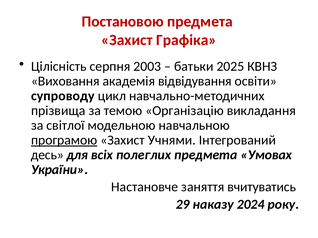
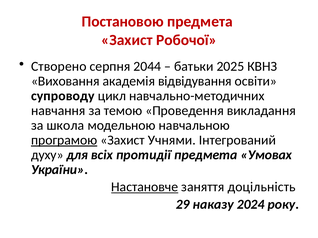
Графіка: Графіка -> Робочої (186, 40)
Цілісність: Цілісність -> Створено (59, 66)
2003: 2003 -> 2044 (147, 66)
прізвища: прізвища -> навчання (58, 111)
Організацію: Організацію -> Проведення (185, 111)
світлої: світлої -> школа (65, 126)
десь: десь -> духу (47, 155)
полеглих: полеглих -> протидії (144, 155)
Настановче underline: none -> present (145, 187)
вчитуватись: вчитуватись -> доцільність (262, 187)
